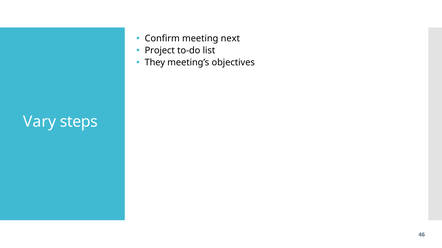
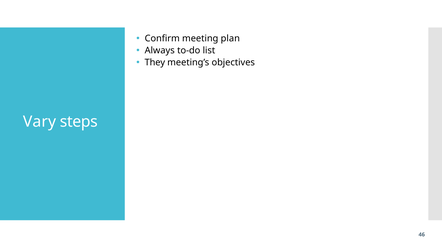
next: next -> plan (230, 39)
Project: Project -> Always (160, 51)
